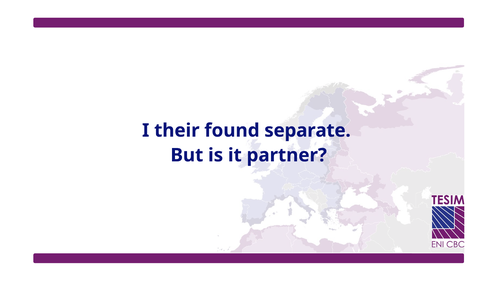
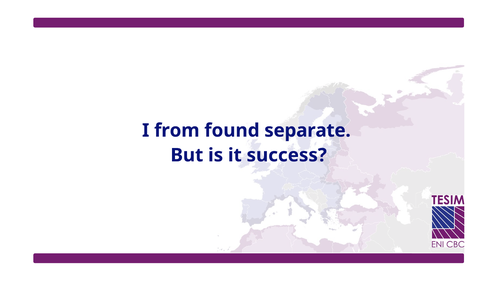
their: their -> from (177, 131)
partner: partner -> success (287, 155)
